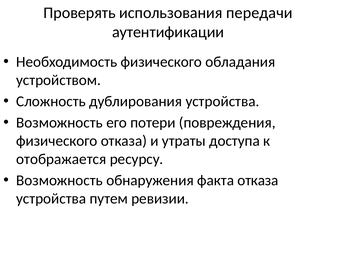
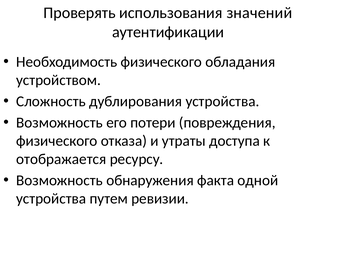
передачи: передачи -> значений (259, 13)
факта отказа: отказа -> одной (258, 180)
